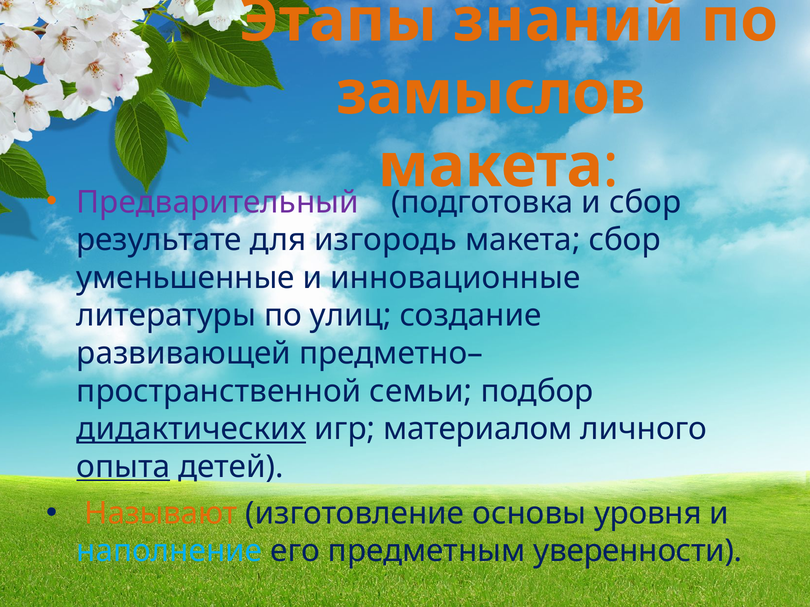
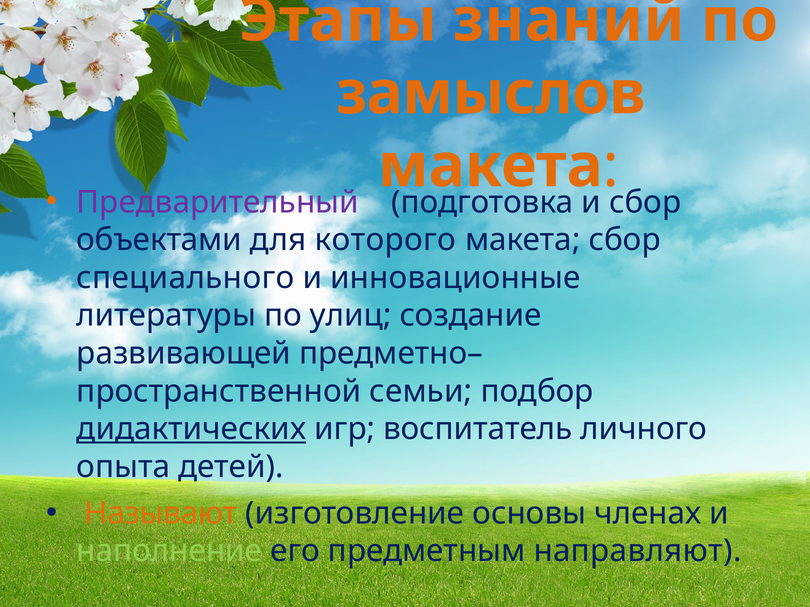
результате: результате -> объектами (159, 240)
изгородь: изгородь -> которого (386, 240)
уменьшенные: уменьшенные -> специального (185, 278)
материалом: материалом -> воспитатель (478, 429)
опыта underline: present -> none (123, 467)
уровня: уровня -> членах (648, 514)
наполнение colour: light blue -> light green (169, 552)
уверенности: уверенности -> направляют (638, 552)
